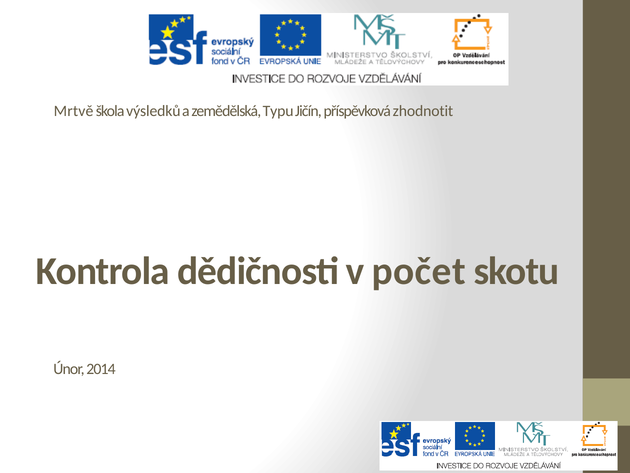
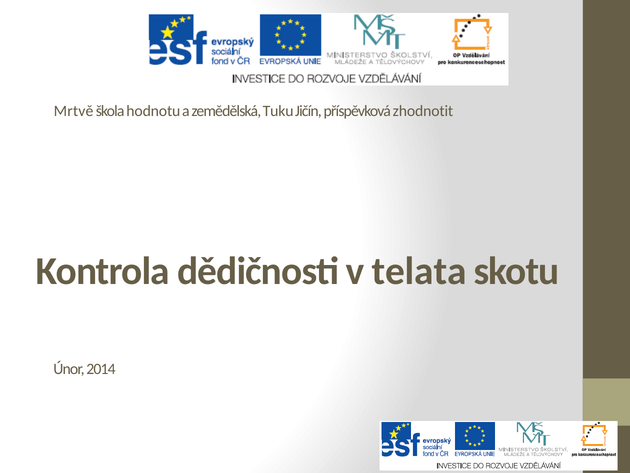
výsledků: výsledků -> hodnotu (153, 111)
Typu: Typu -> Tuku (278, 111)
počet: počet -> telata (419, 271)
